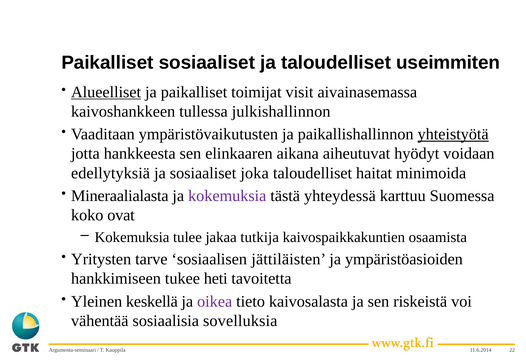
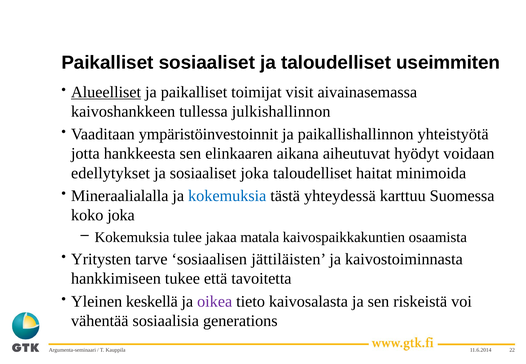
ympäristövaikutusten: ympäristövaikutusten -> ympäristöinvestoinnit (208, 134)
yhteistyötä underline: present -> none (453, 134)
edellytyksiä: edellytyksiä -> edellytykset (111, 173)
Mineraalialasta: Mineraalialasta -> Mineraalialalla (120, 196)
kokemuksia colour: purple -> blue (227, 196)
koko ovat: ovat -> joka (121, 215)
tutkija: tutkija -> matala (260, 237)
ympäristöasioiden: ympäristöasioiden -> kaivostoiminnasta (404, 259)
heti: heti -> että (216, 279)
sovelluksia: sovelluksia -> generations (240, 321)
